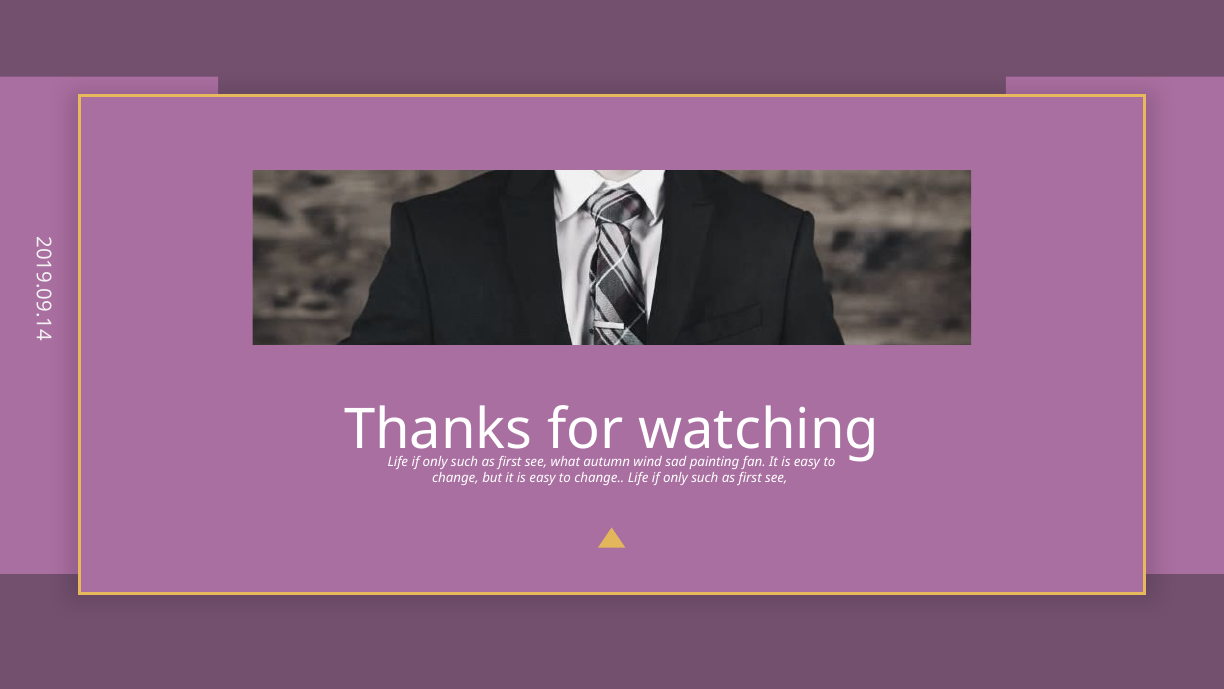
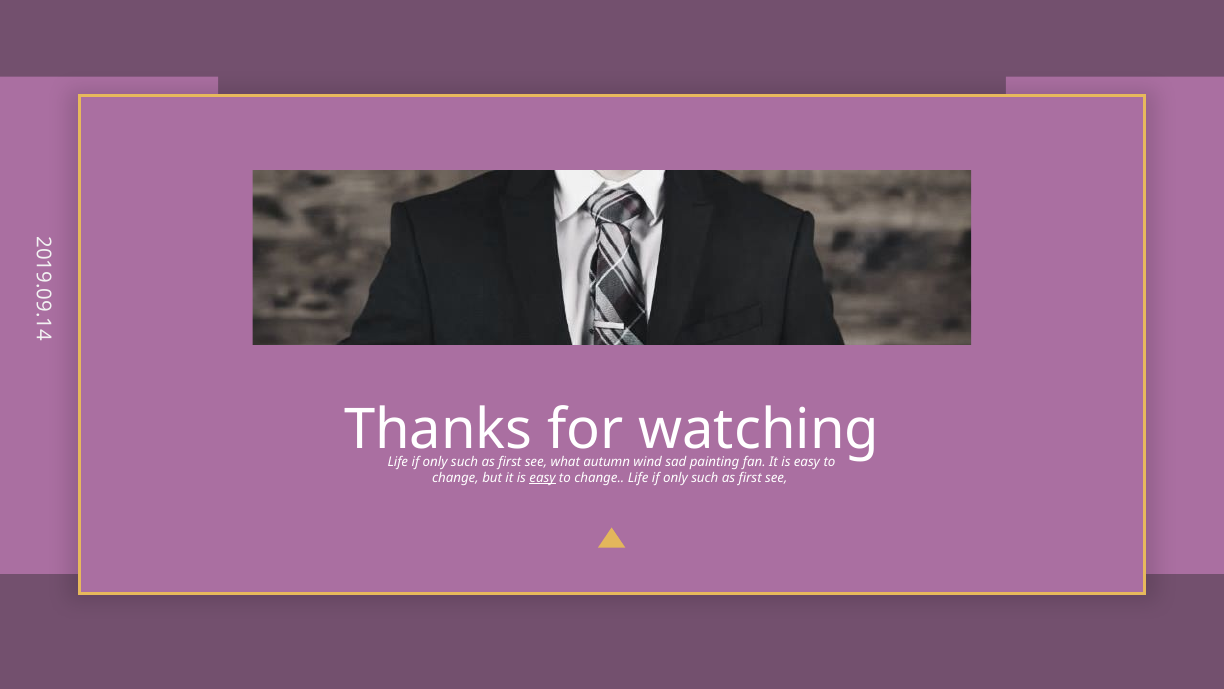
easy underline: none -> present (543, 477)
